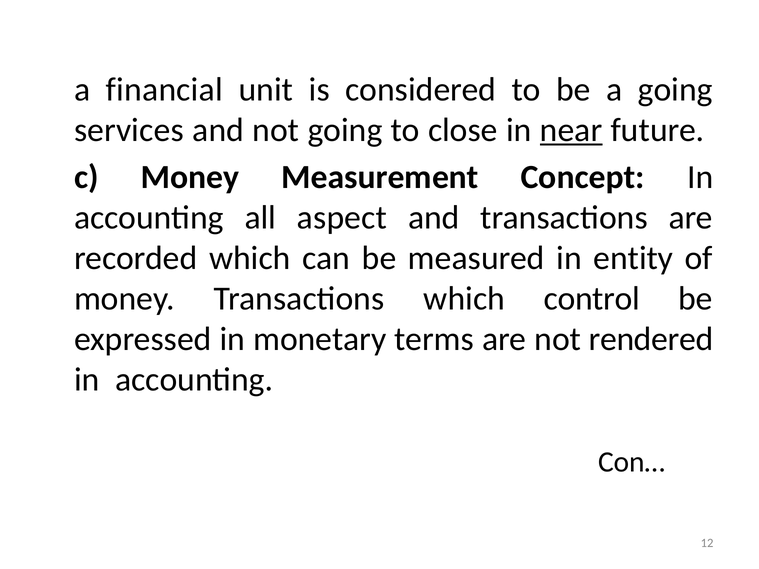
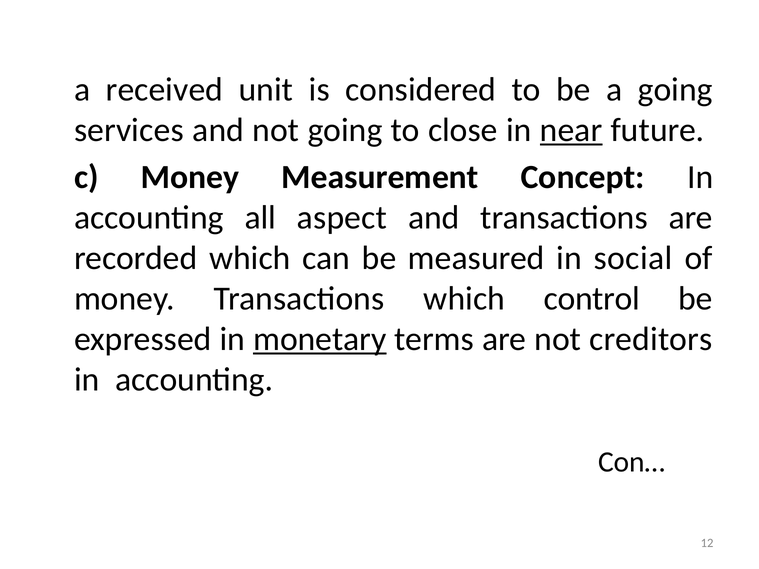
financial: financial -> received (164, 90)
entity: entity -> social (633, 258)
monetary underline: none -> present (320, 339)
rendered: rendered -> creditors (651, 339)
